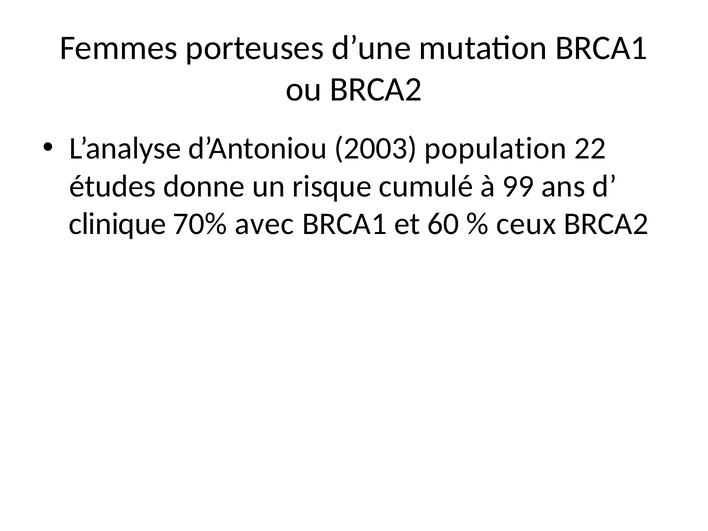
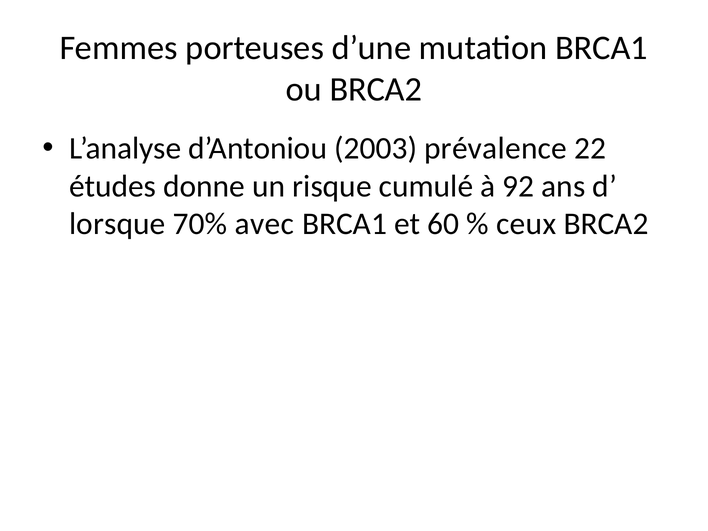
population: population -> prévalence (496, 149)
99: 99 -> 92 (518, 186)
clinique: clinique -> lorsque (117, 224)
